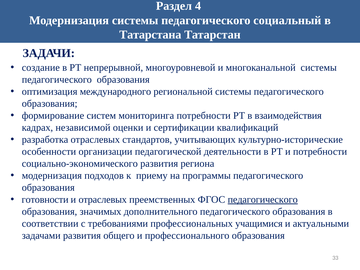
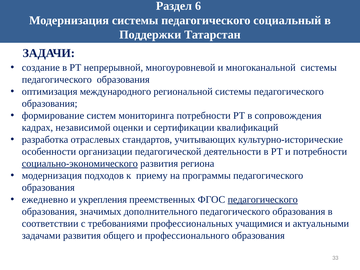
4: 4 -> 6 (198, 6)
Татарстана: Татарстана -> Поддержки (150, 35)
взаимодействия: взаимодействия -> сопровождения (288, 116)
социально-экономического underline: none -> present (80, 164)
готовности: готовности -> ежедневно (45, 200)
и отраслевых: отраслевых -> укрепления (103, 200)
